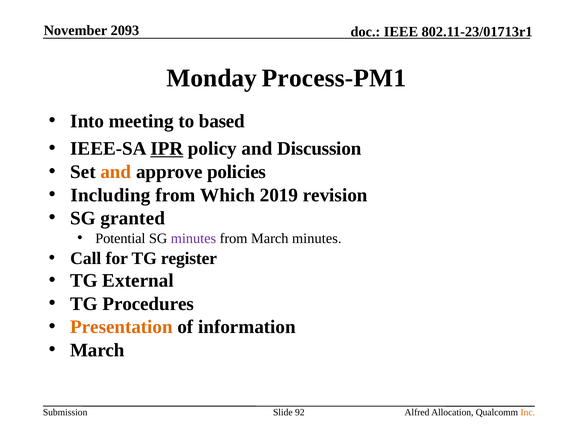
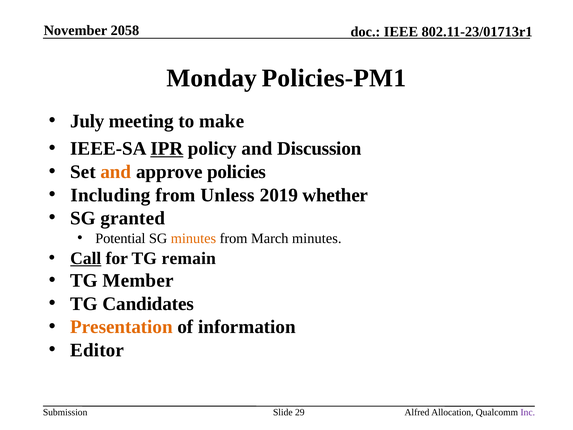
2093: 2093 -> 2058 (125, 30)
Process-PM1: Process-PM1 -> Policies-PM1 (334, 78)
Into: Into -> July (87, 121)
based: based -> make (222, 121)
Which: Which -> Unless (228, 195)
revision: revision -> whether (335, 195)
minutes colour: purple -> orange (193, 238)
Call underline: none -> present (86, 258)
register: register -> remain (189, 258)
External: External -> Member (138, 280)
Procedures: Procedures -> Candidates (148, 304)
March: March -> Editor (97, 350)
92: 92 -> 29 (300, 412)
Inc colour: orange -> purple (528, 412)
